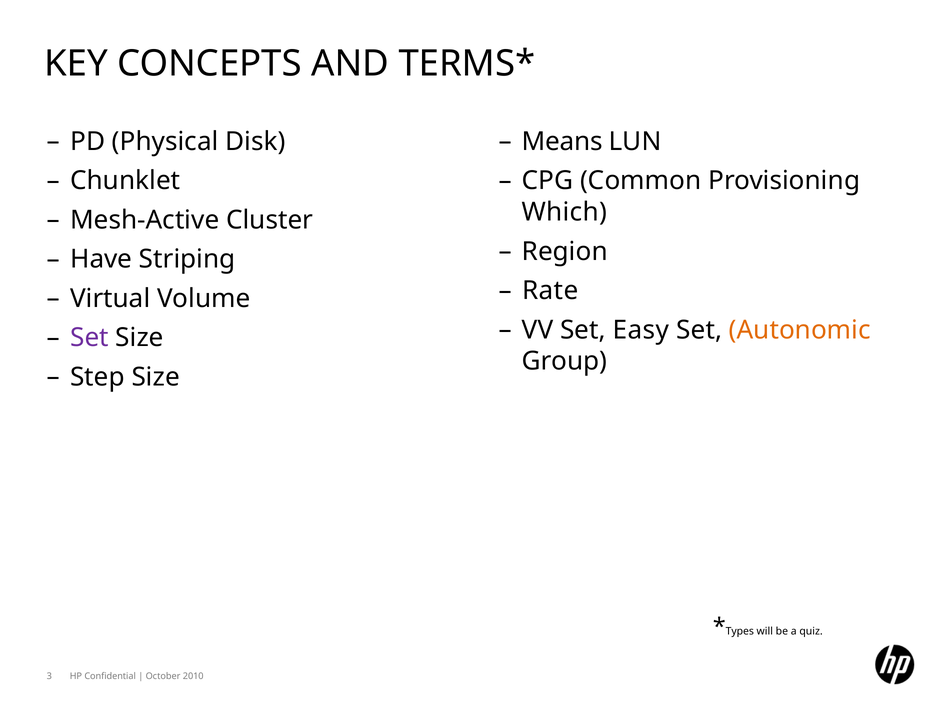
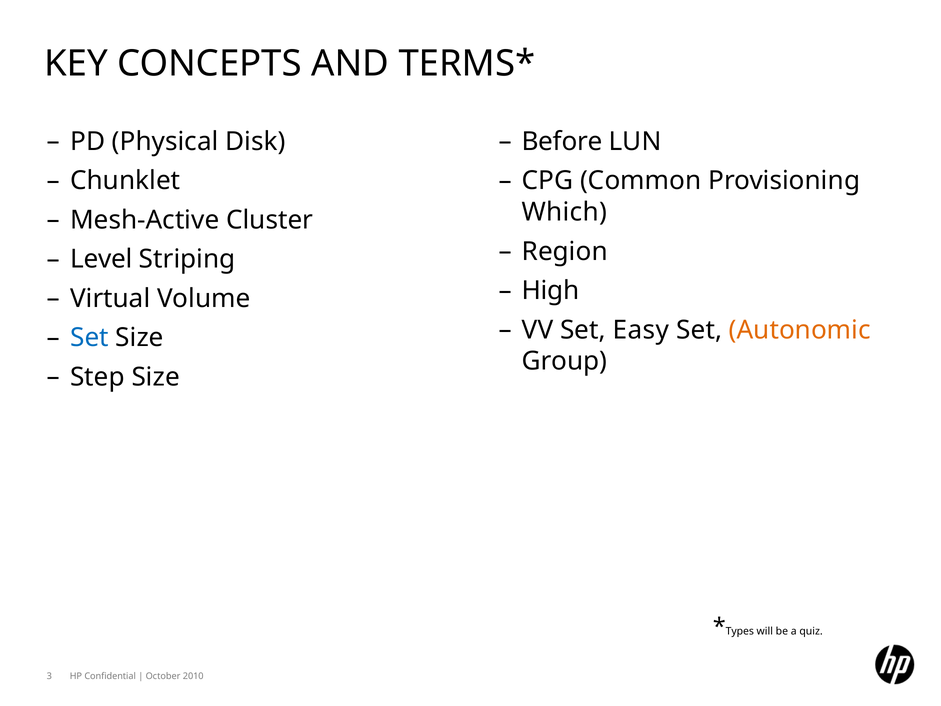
Means: Means -> Before (562, 141)
Have: Have -> Level (101, 259)
Rate: Rate -> High (551, 291)
Set colour: purple -> blue (89, 338)
